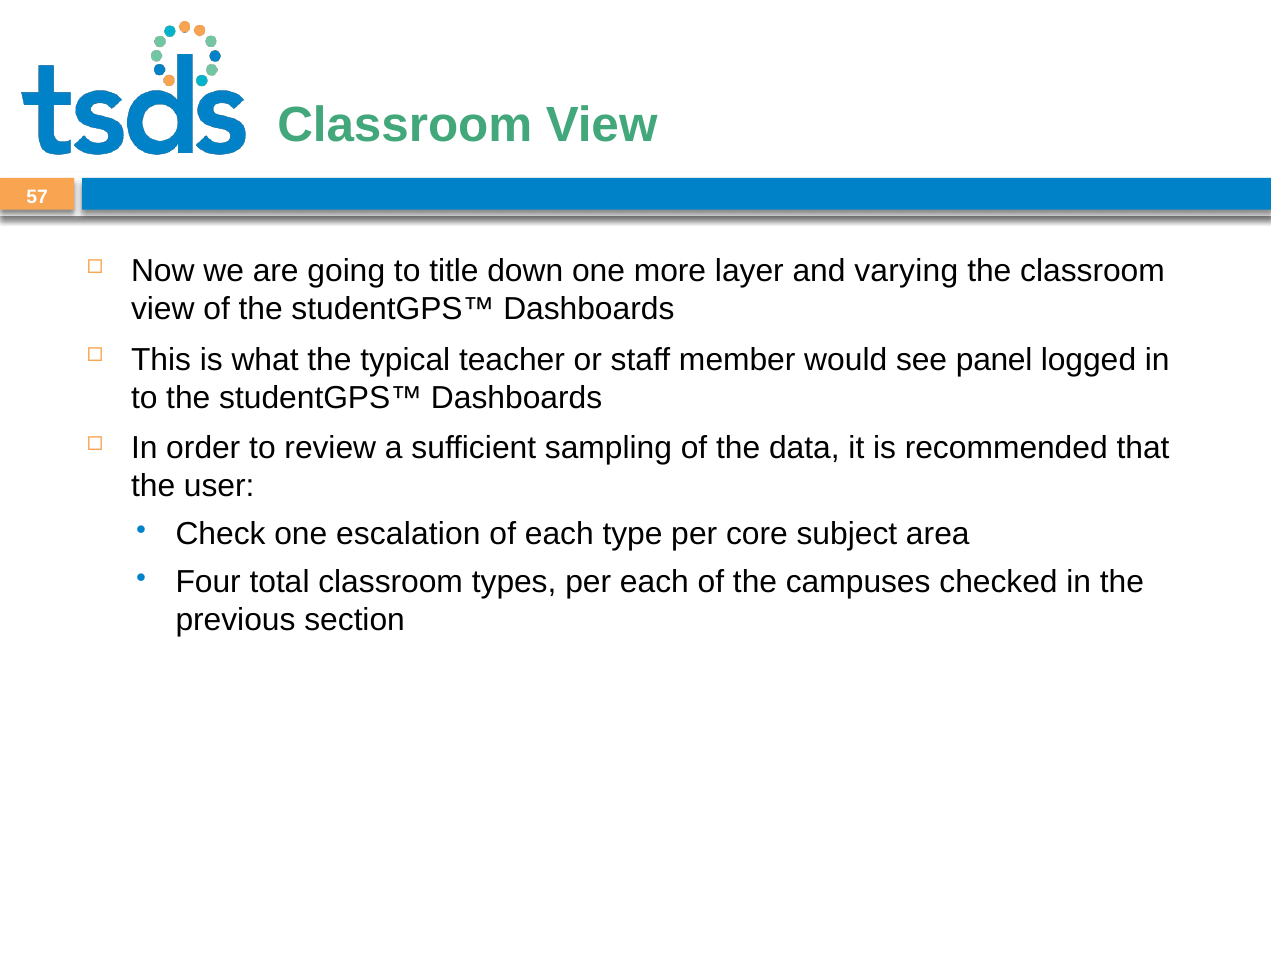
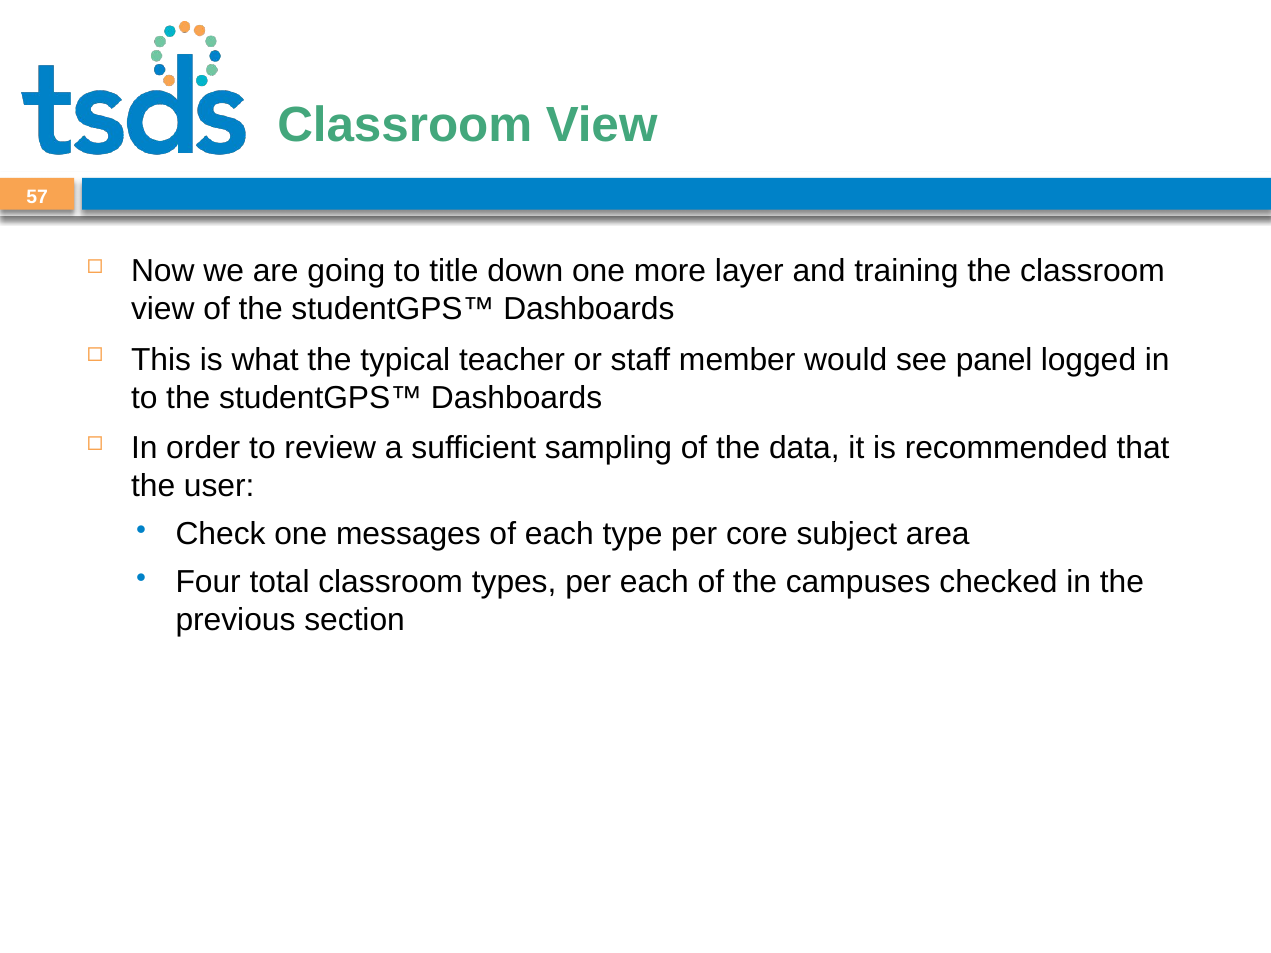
varying: varying -> training (906, 271)
escalation: escalation -> messages (408, 534)
